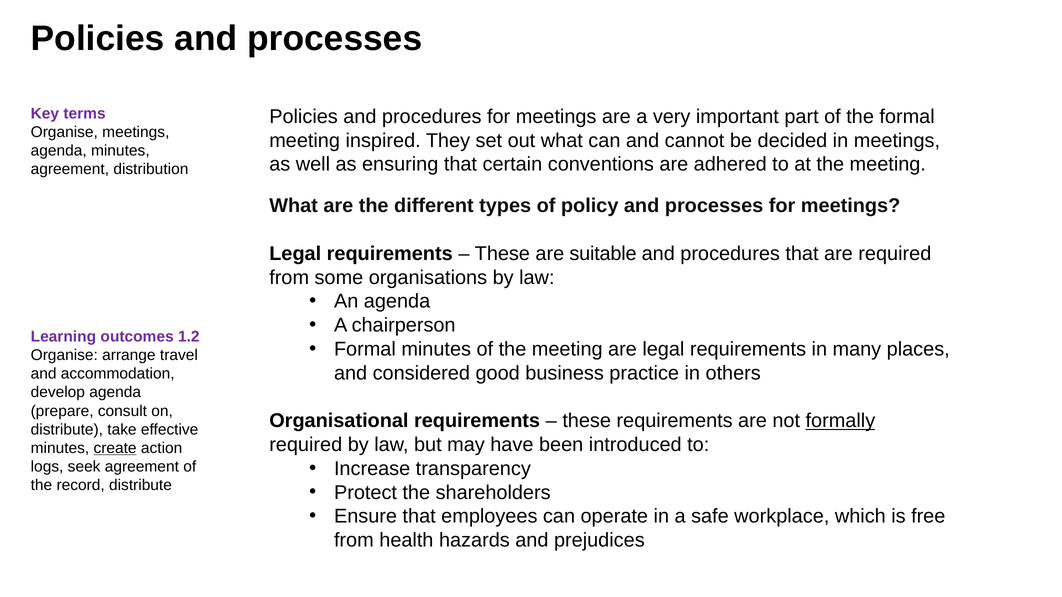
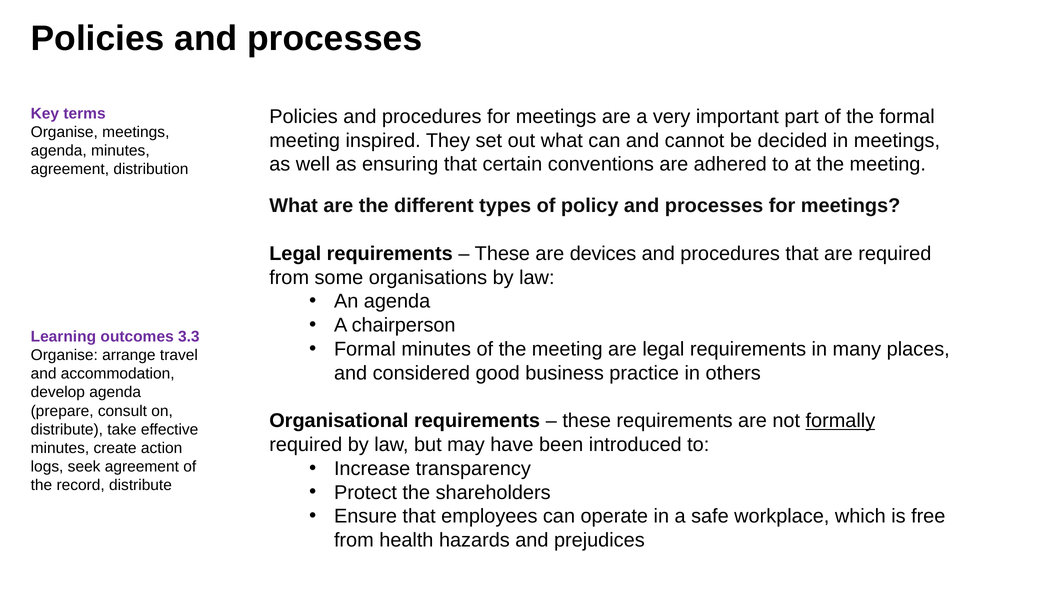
suitable: suitable -> devices (603, 254)
1.2: 1.2 -> 3.3 (189, 337)
create underline: present -> none (115, 448)
